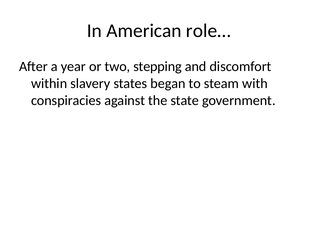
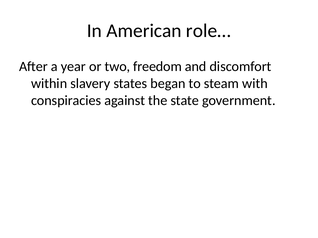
stepping: stepping -> freedom (158, 67)
